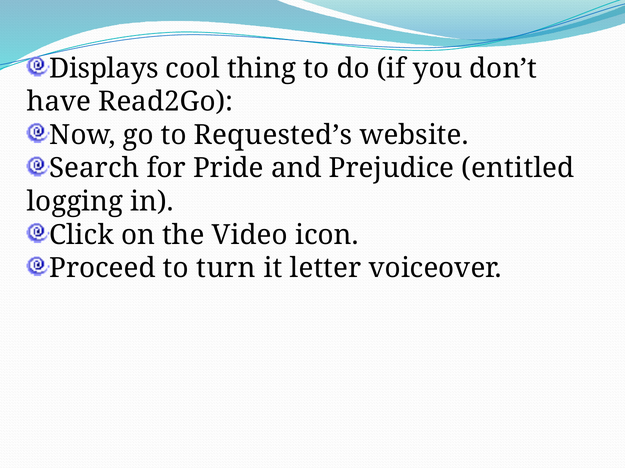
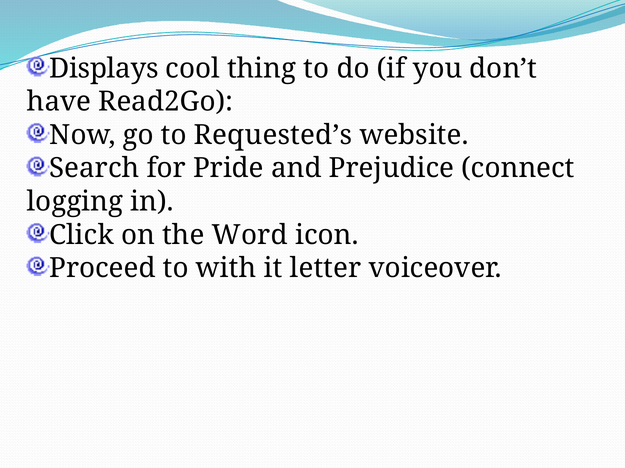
entitled: entitled -> connect (518, 169)
Video: Video -> Word (250, 235)
turn: turn -> with (226, 269)
